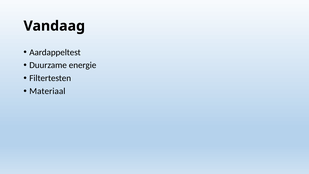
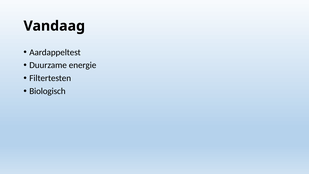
Materiaal: Materiaal -> Biologisch (47, 91)
